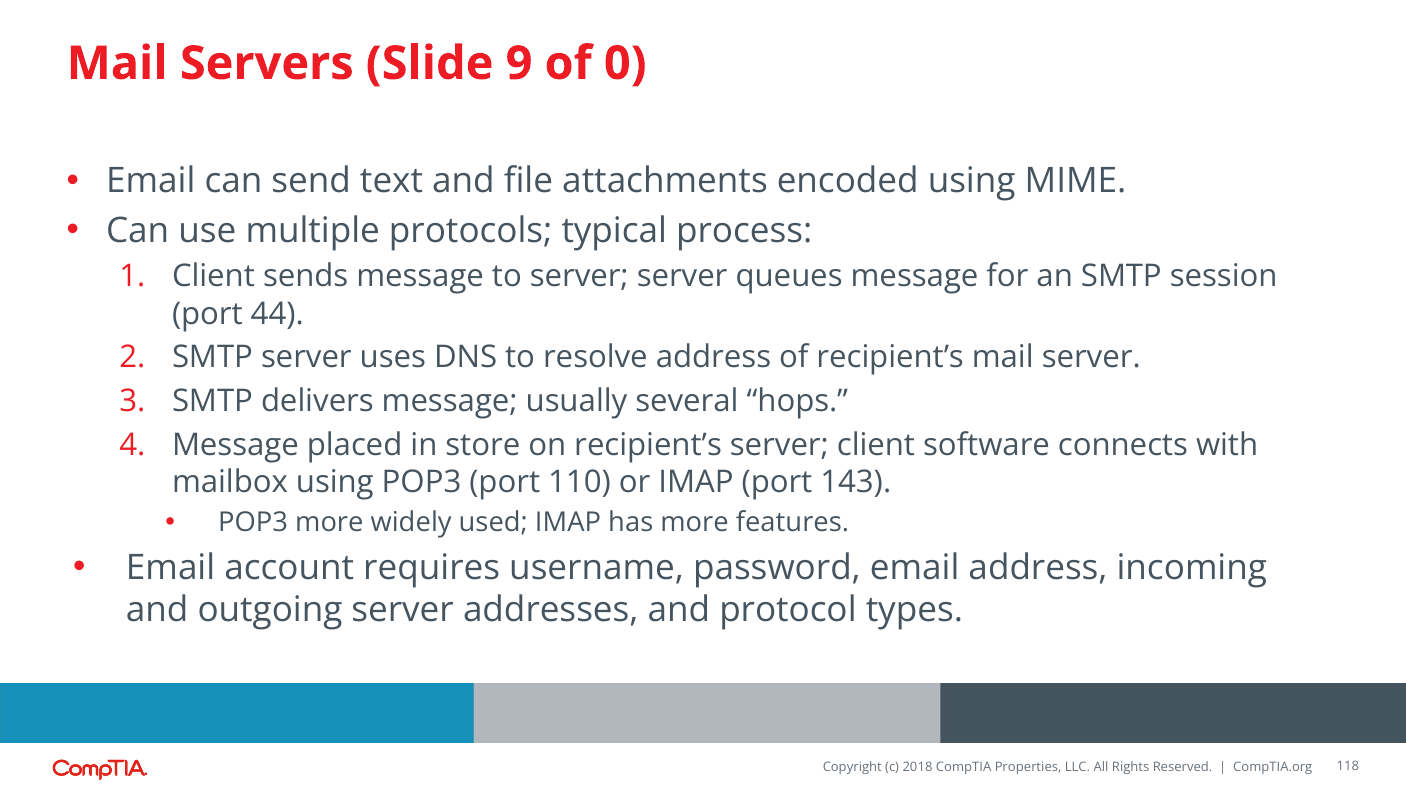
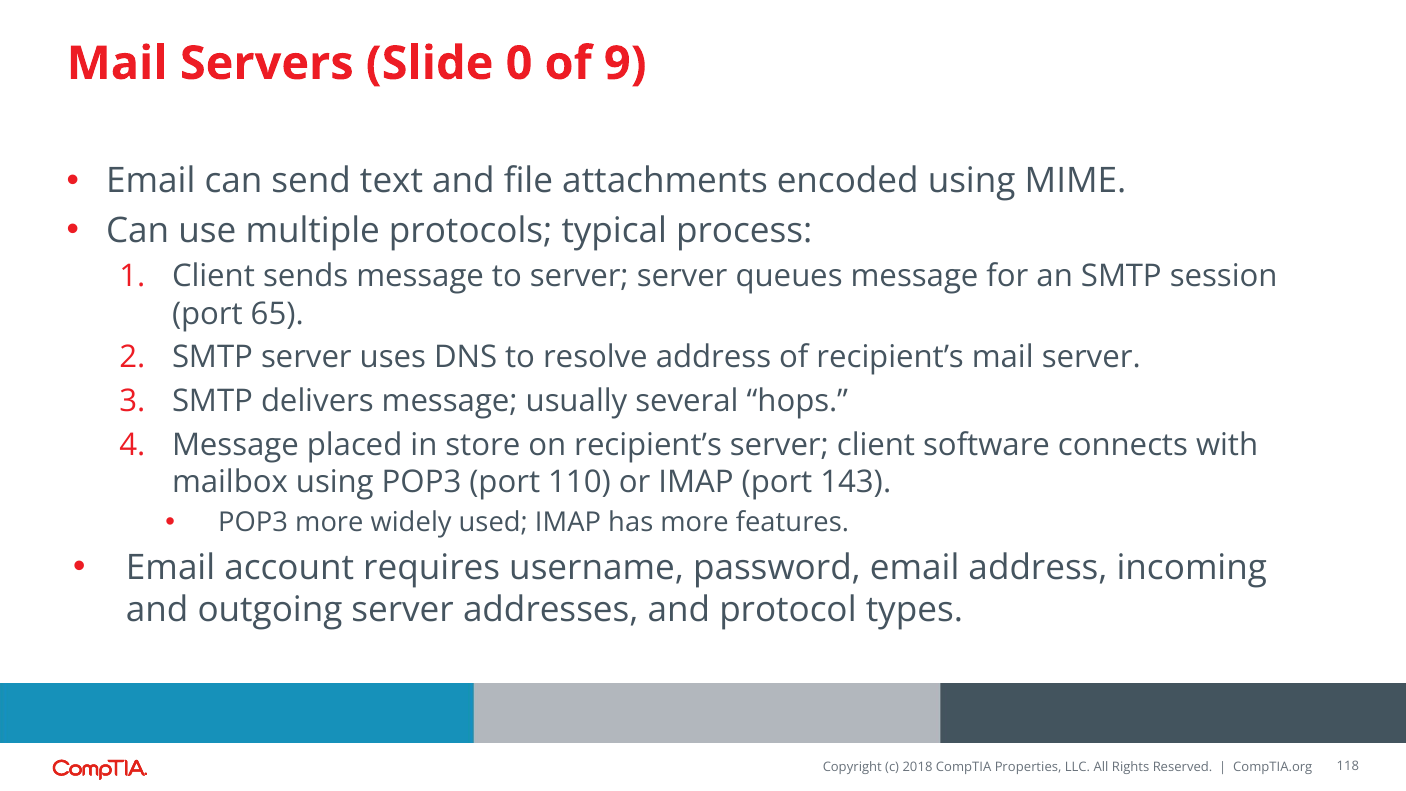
9: 9 -> 0 (519, 64)
0: 0 -> 9 (625, 64)
44: 44 -> 65 (277, 314)
